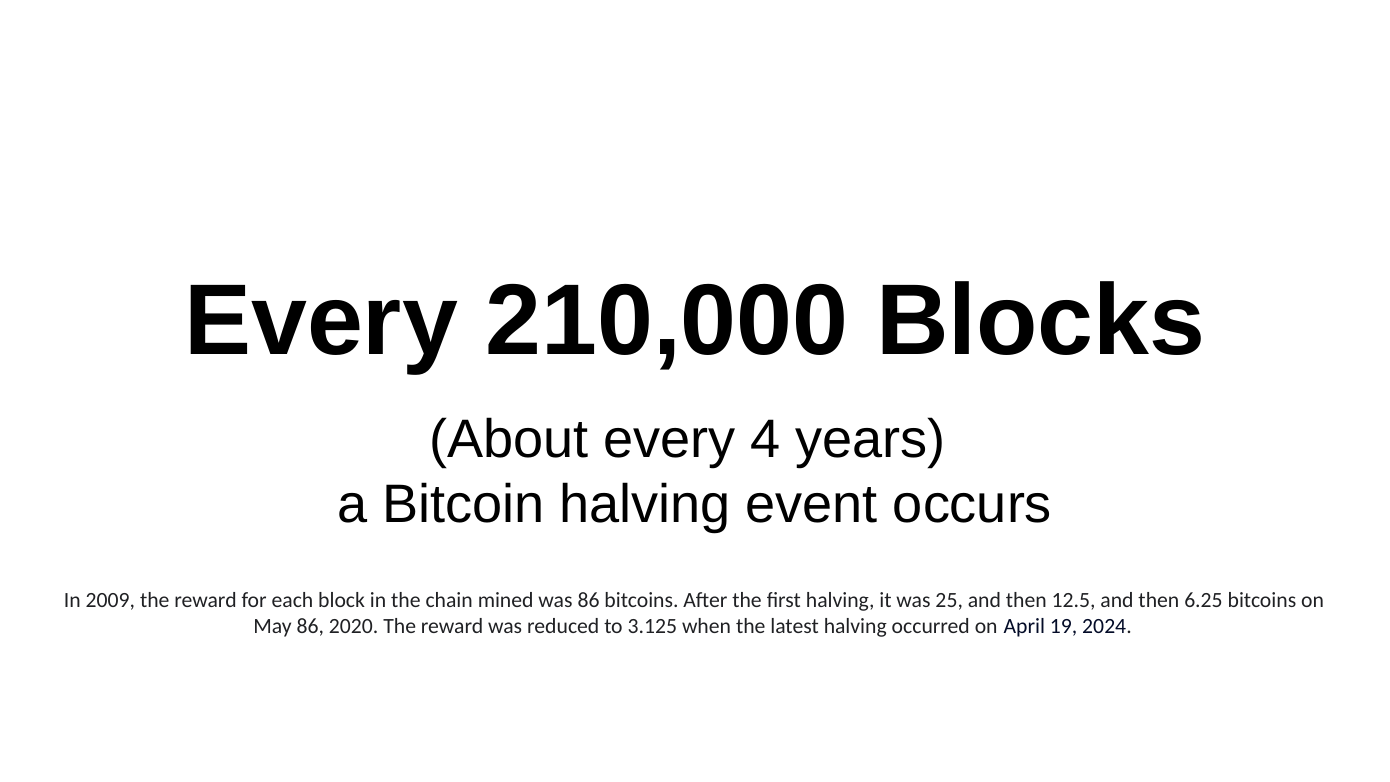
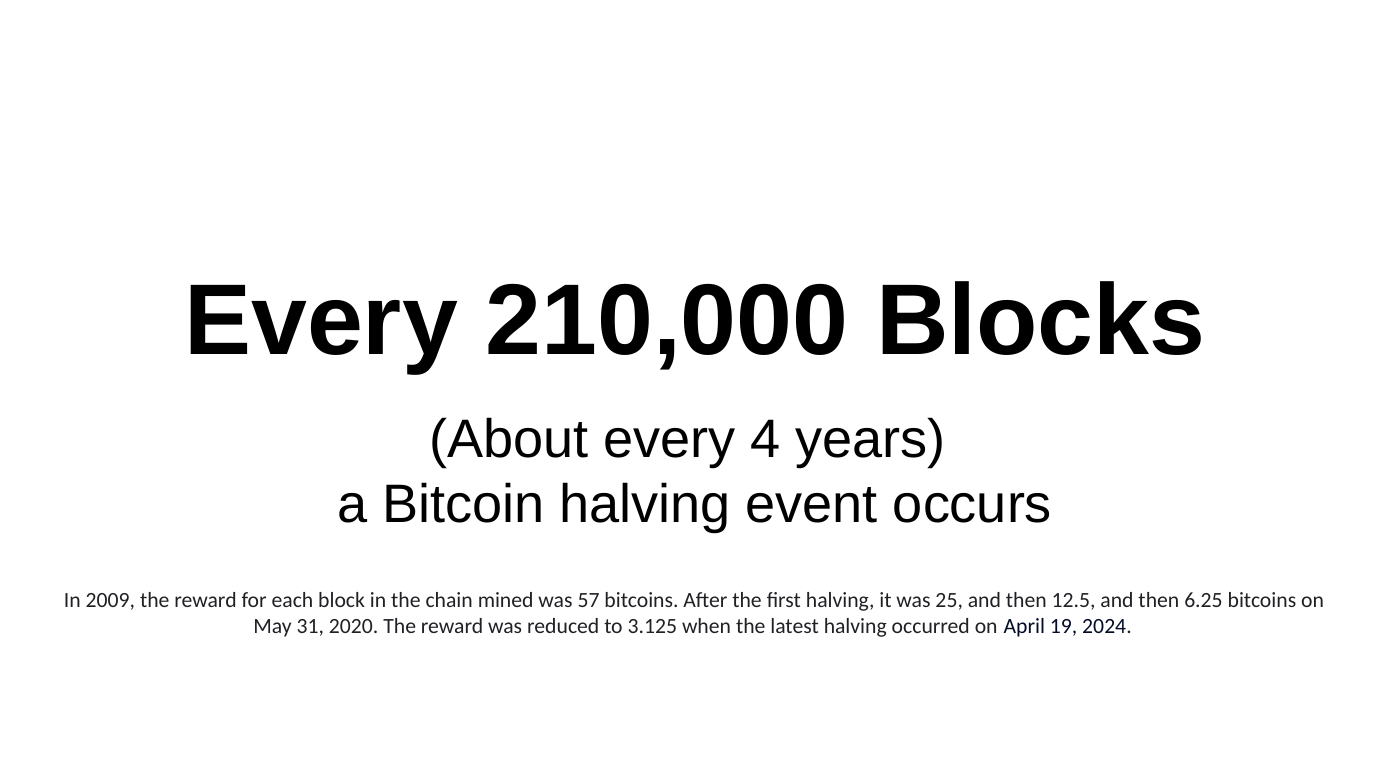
was 86: 86 -> 57 (589, 600)
May 86: 86 -> 31 (310, 626)
